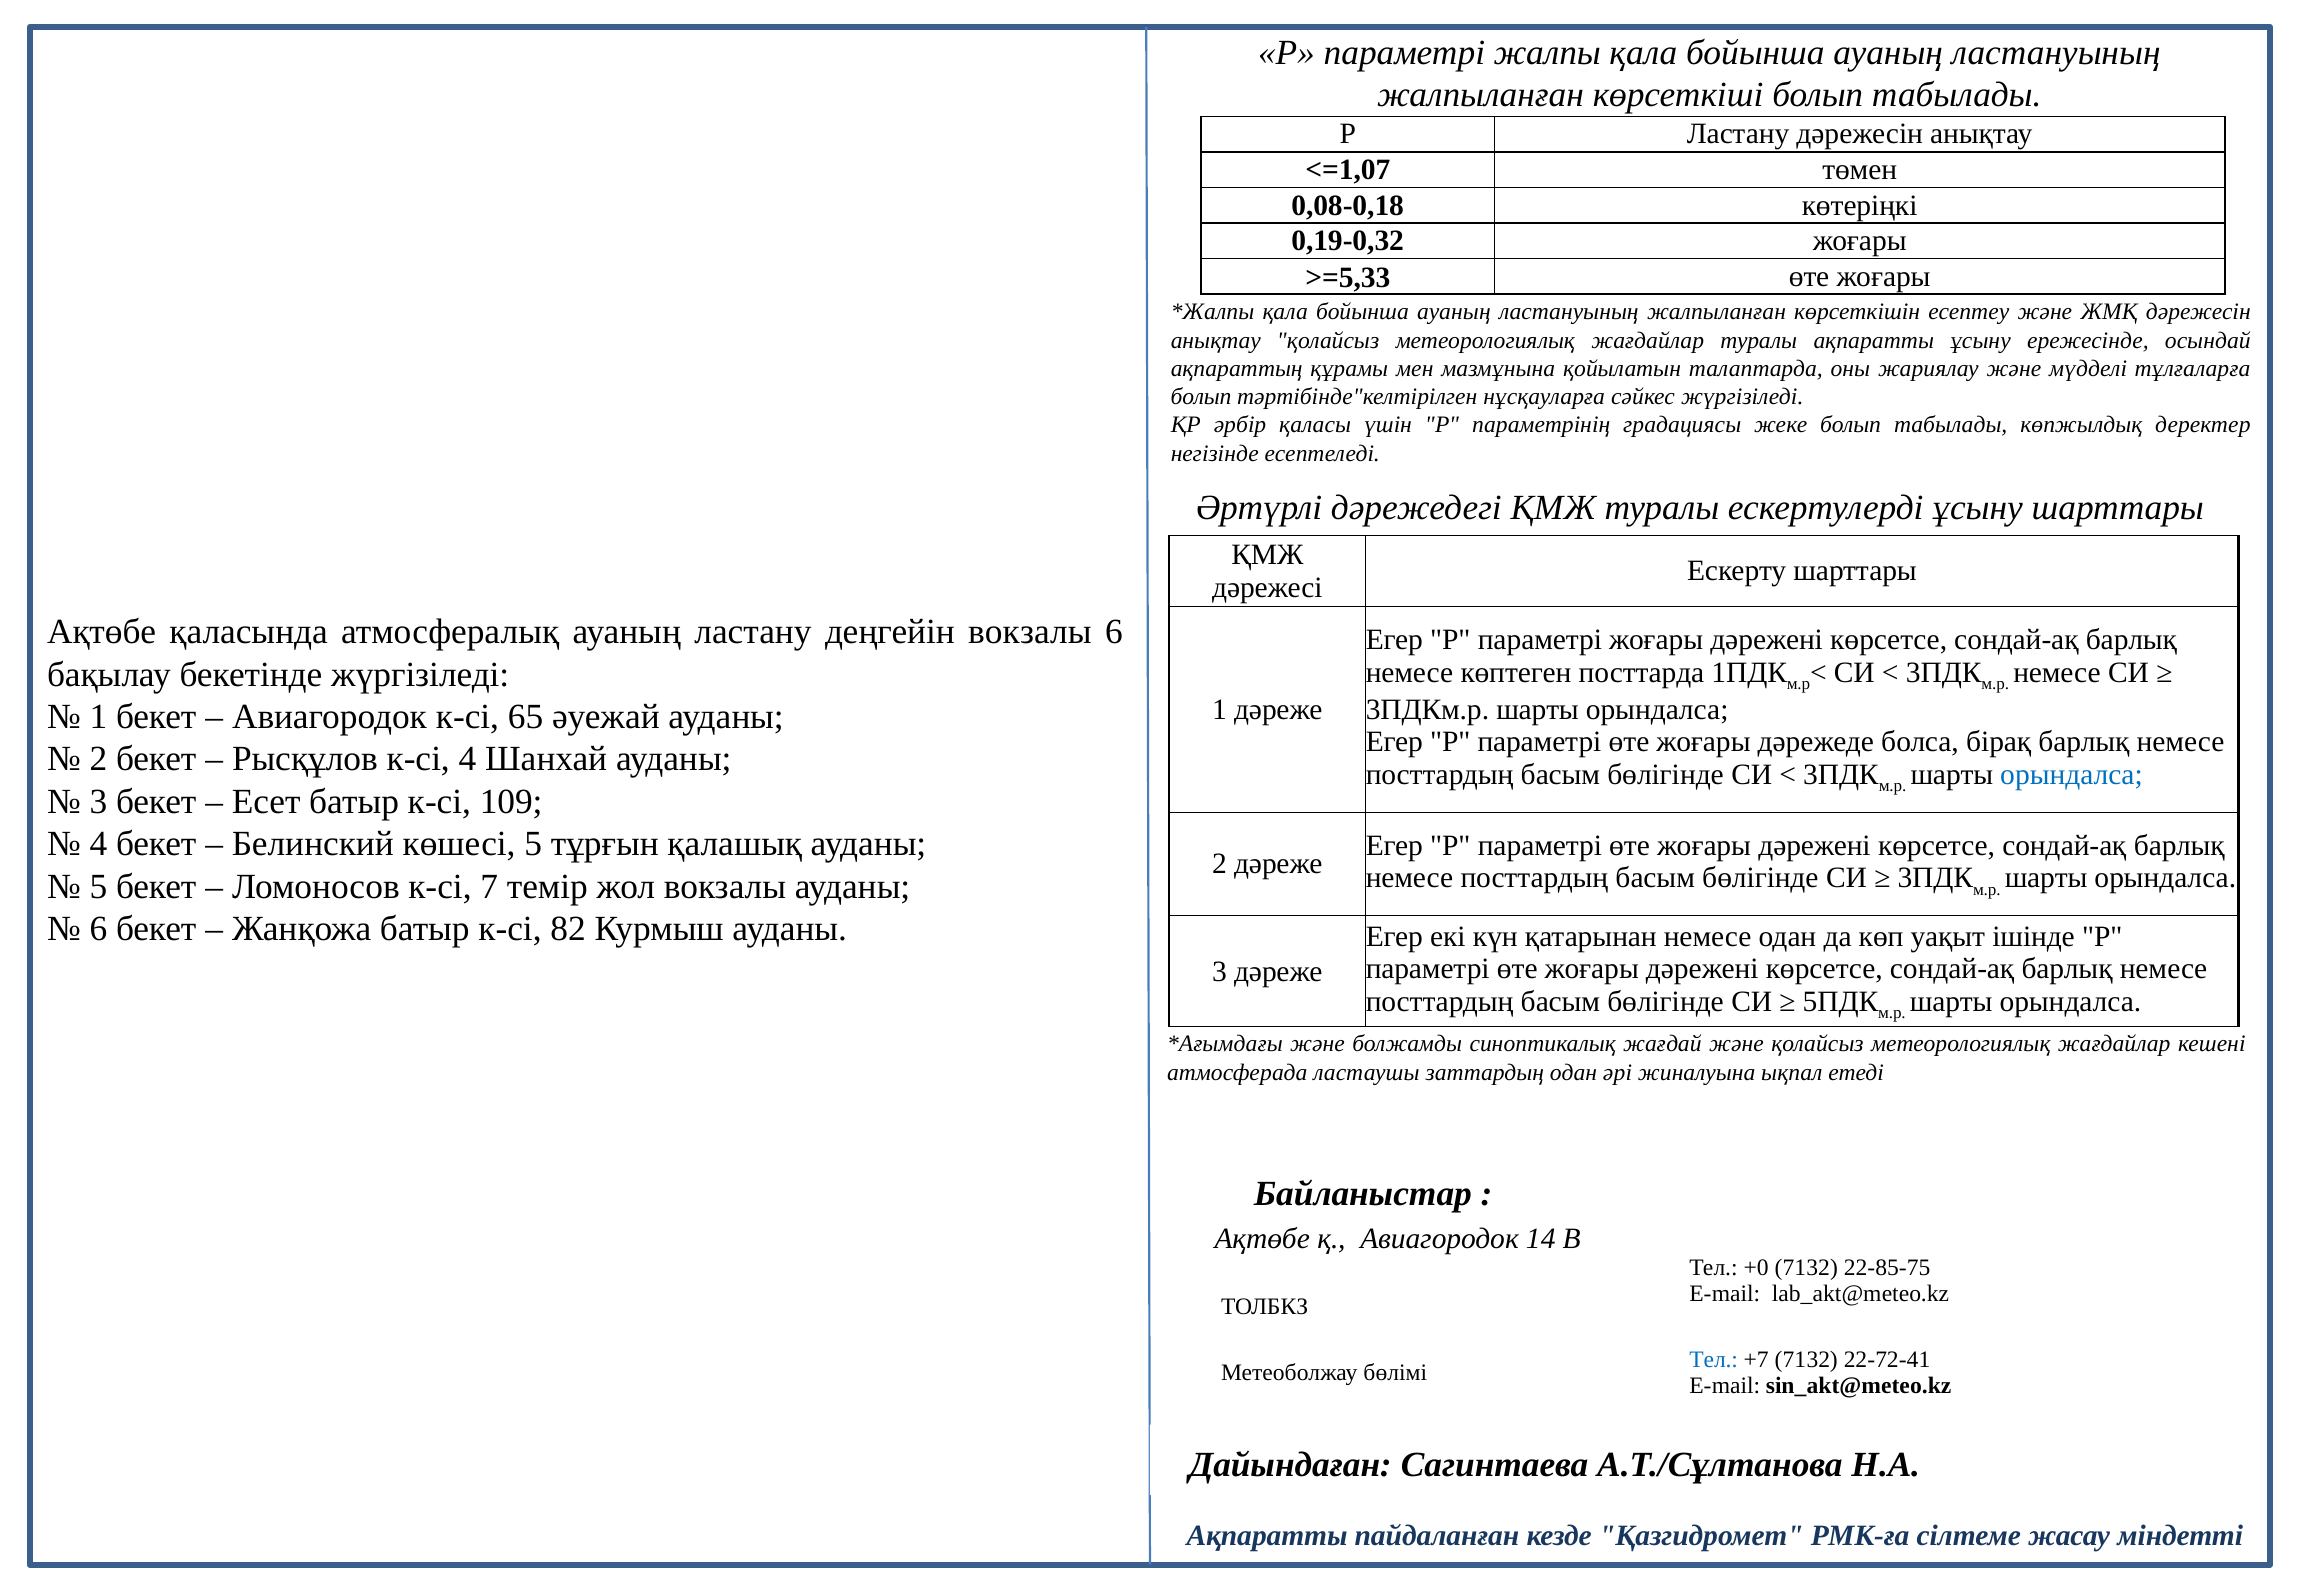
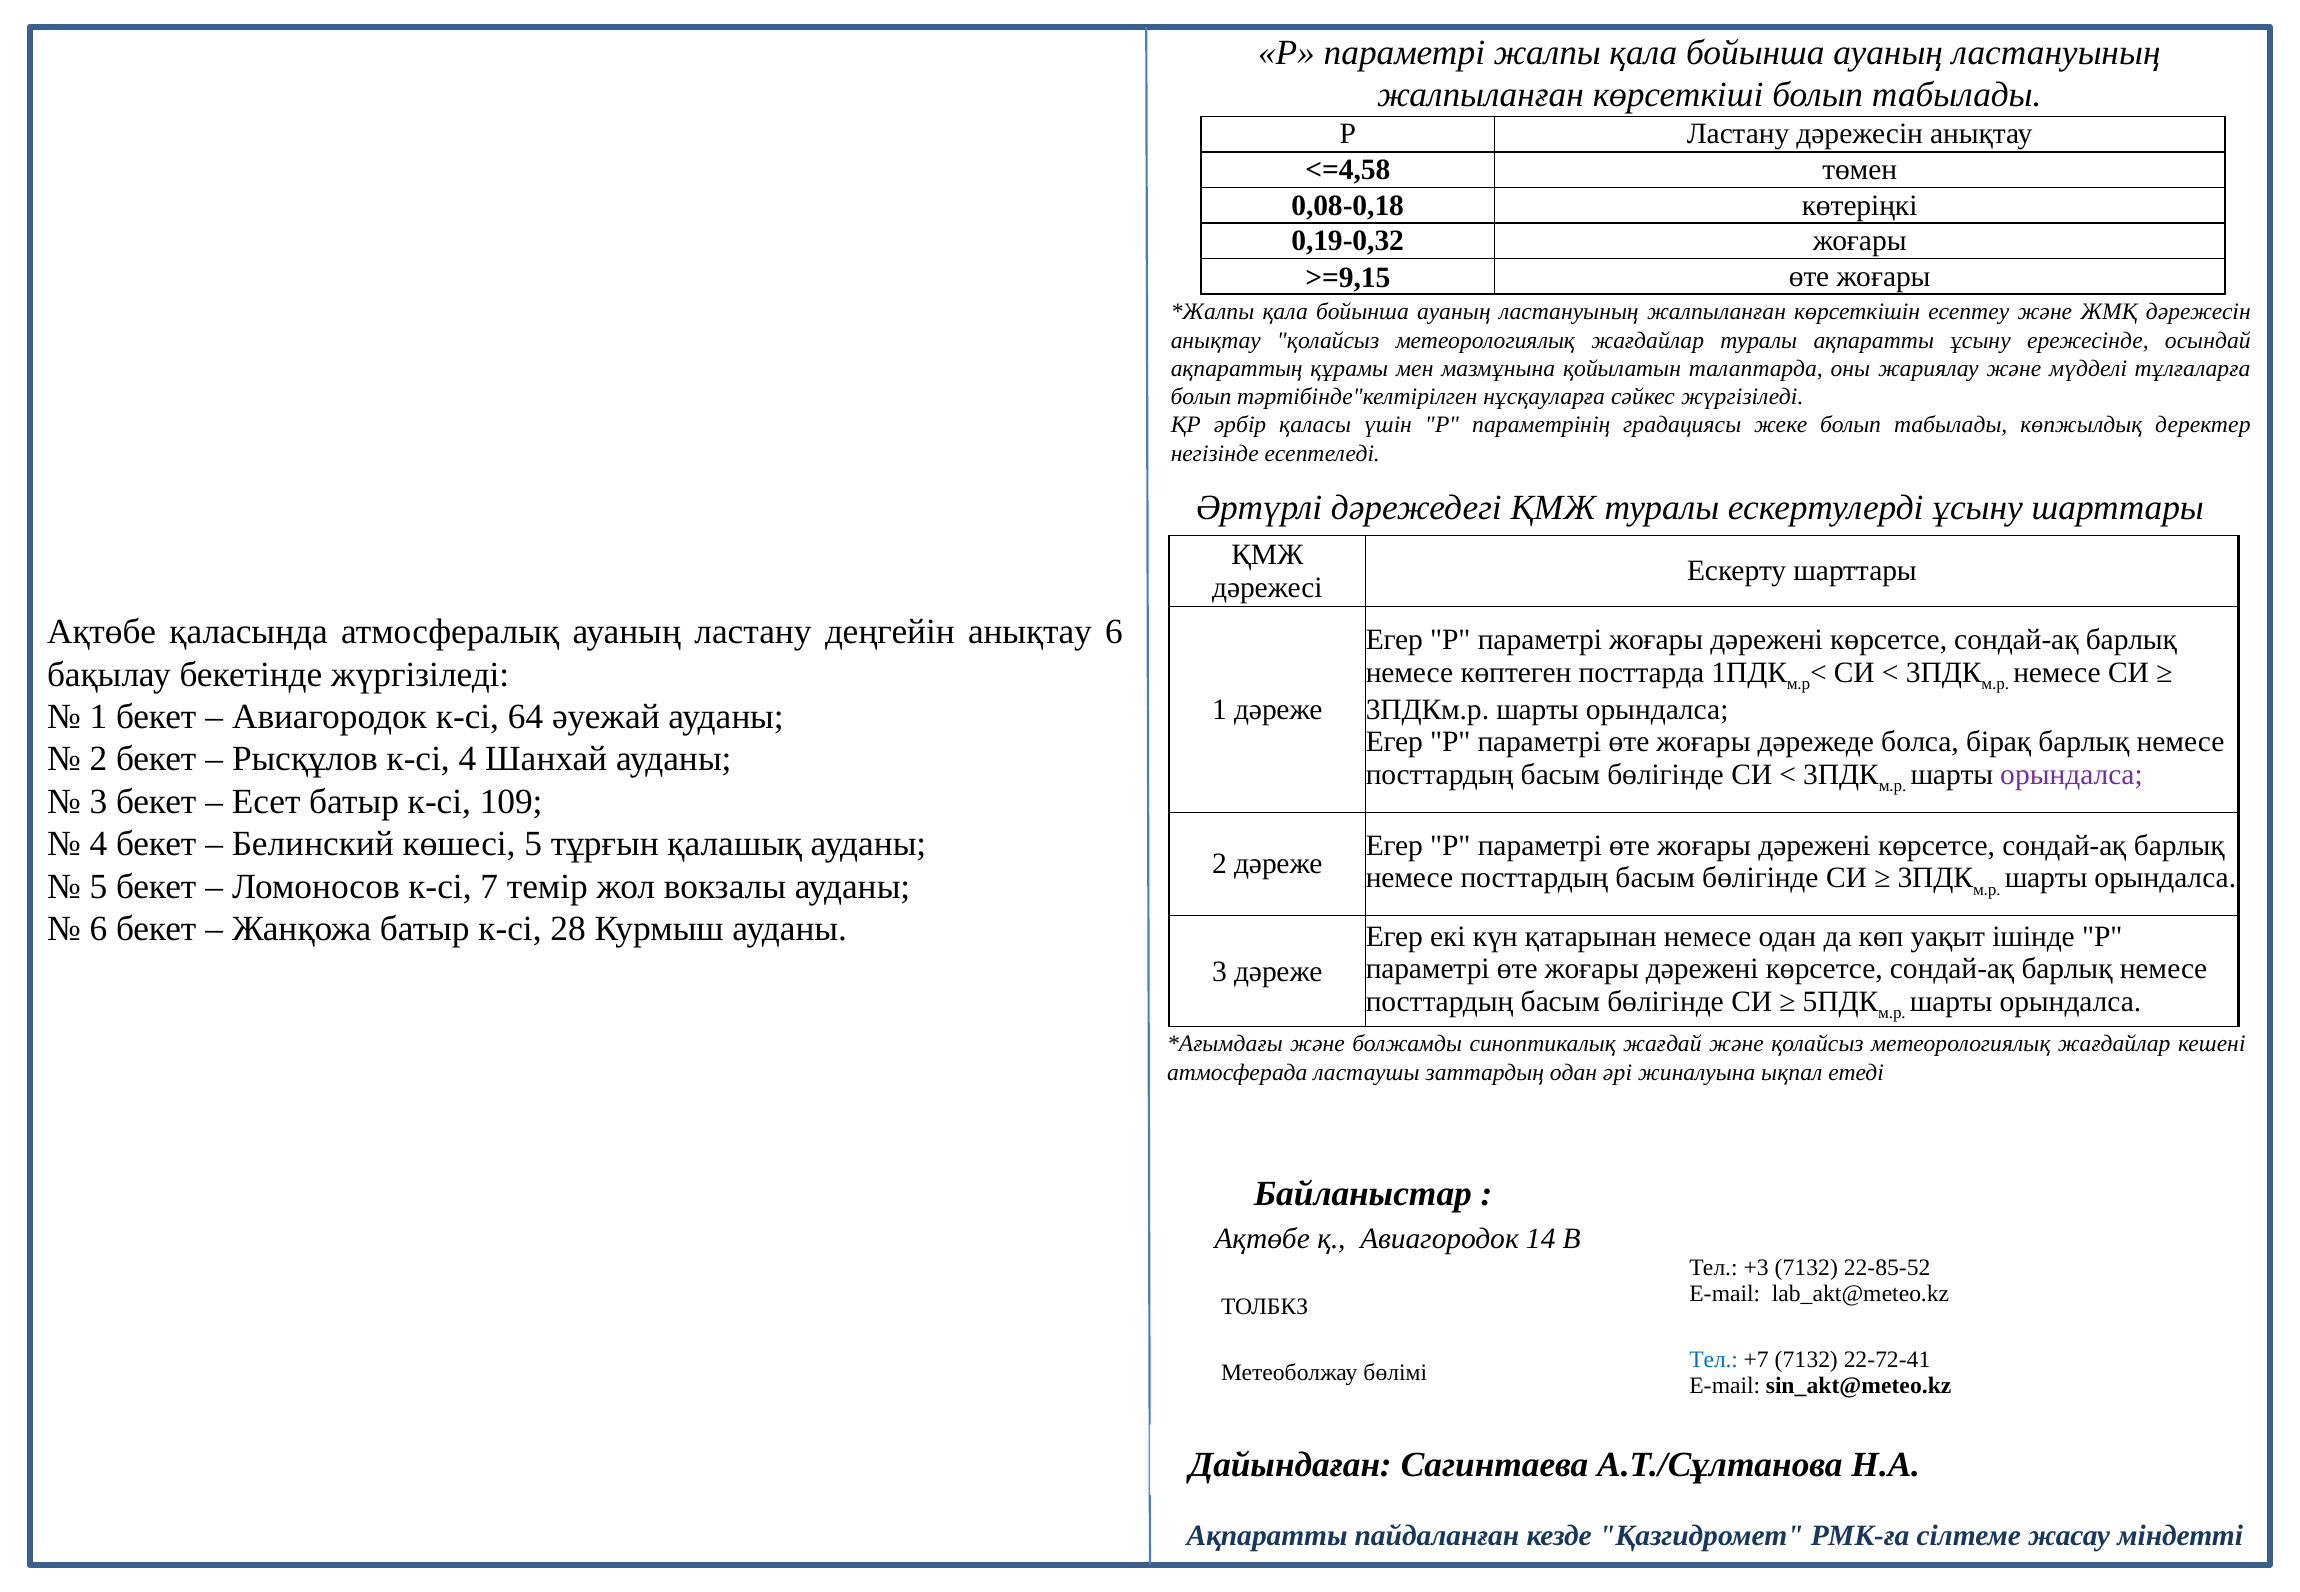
<=1,07: <=1,07 -> <=4,58 (1348, 170)
>=5,33: >=5,33 -> >=9,15 (1348, 278)
деңгейін вокзалы: вокзалы -> анықтау (1030, 632)
65: 65 -> 64 (526, 717)
орындалса colour: blue -> purple (2071, 775)
82: 82 -> 28 (568, 929)
+0: +0 -> +3 (1756, 1268)
22-85-75: 22-85-75 -> 22-85-52 (1887, 1268)
